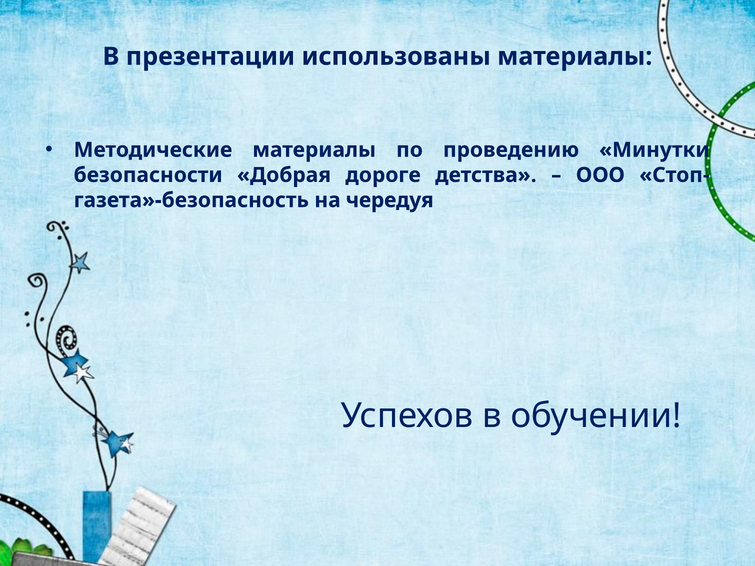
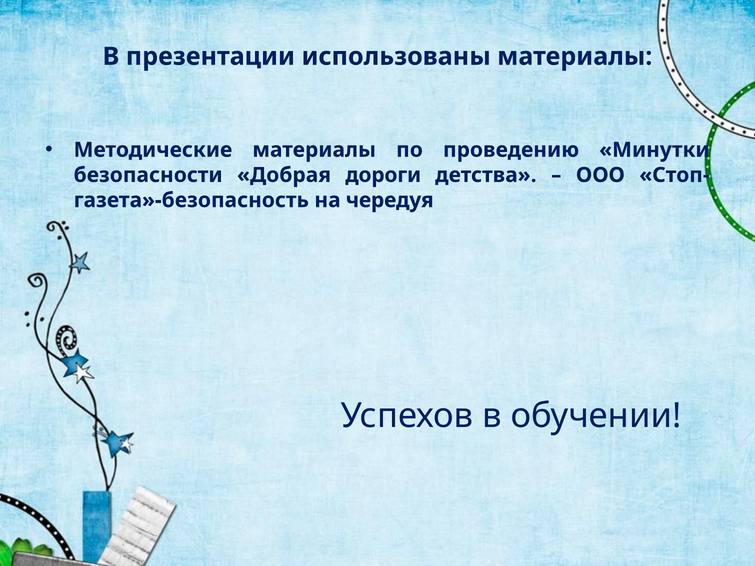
дороге: дороге -> дороги (383, 175)
